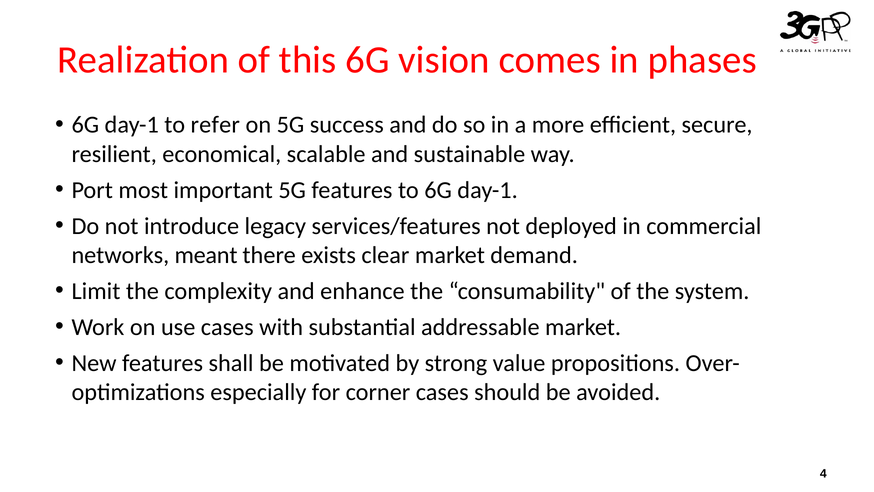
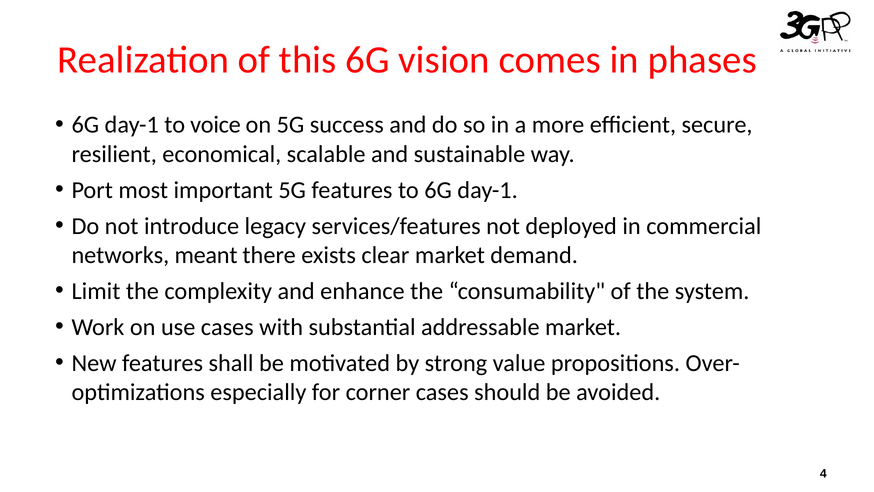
refer: refer -> voice (215, 125)
